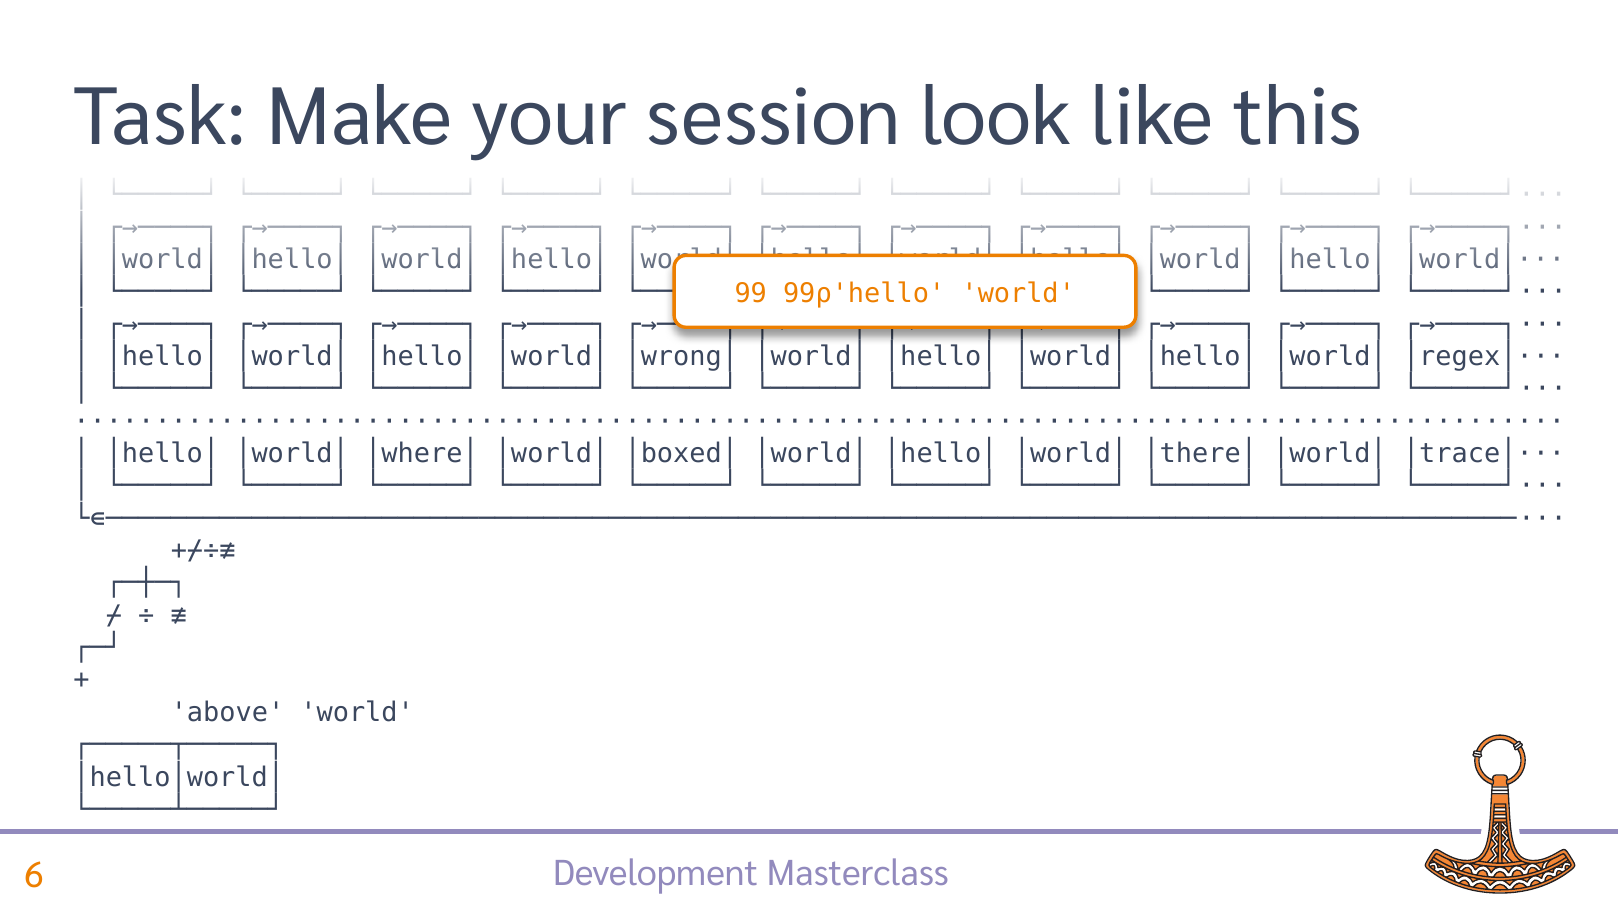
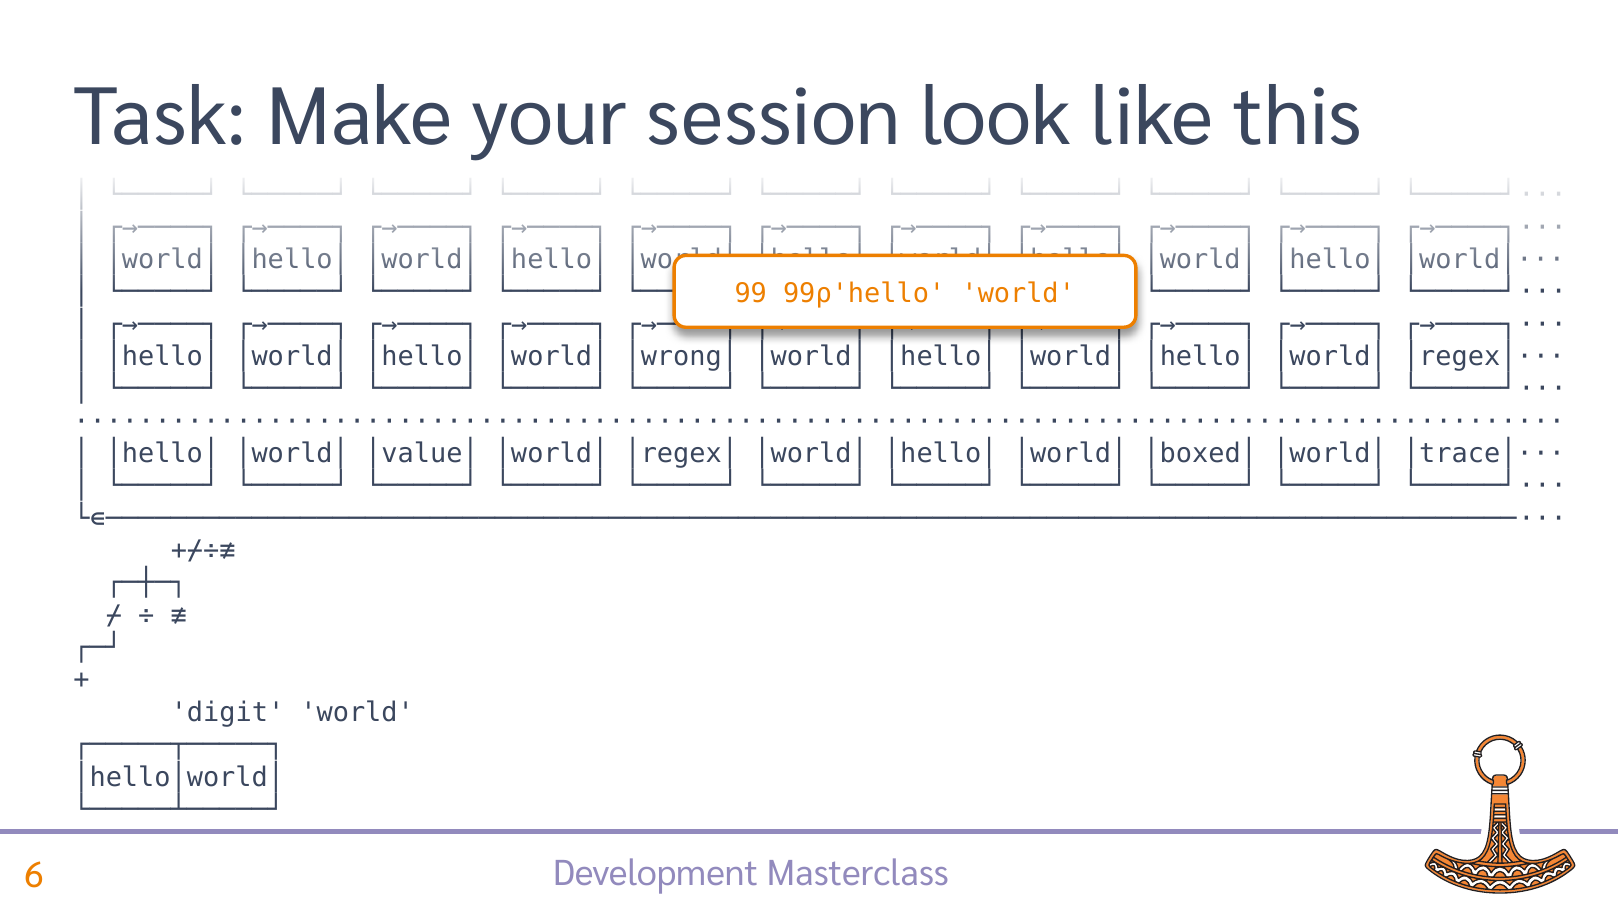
│where│: │where│ -> │value│ (422, 454)
│boxed│: │boxed│ -> │regex│ (681, 454)
│there│: │there│ -> │boxed│ (1200, 454)
above: above -> digit (228, 713)
